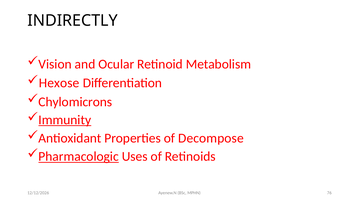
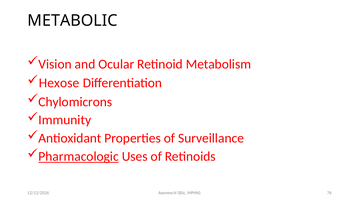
INDIRECTLY: INDIRECTLY -> METABOLIC (73, 21)
Immunity underline: present -> none (65, 120)
Decompose: Decompose -> Surveillance (211, 138)
